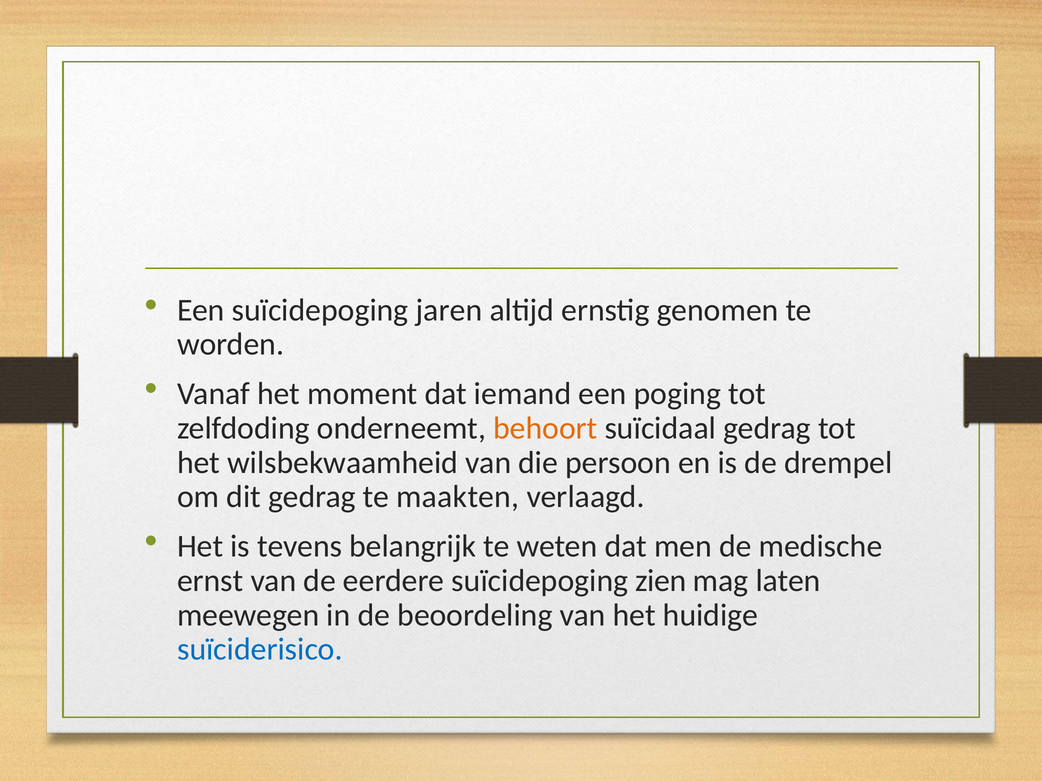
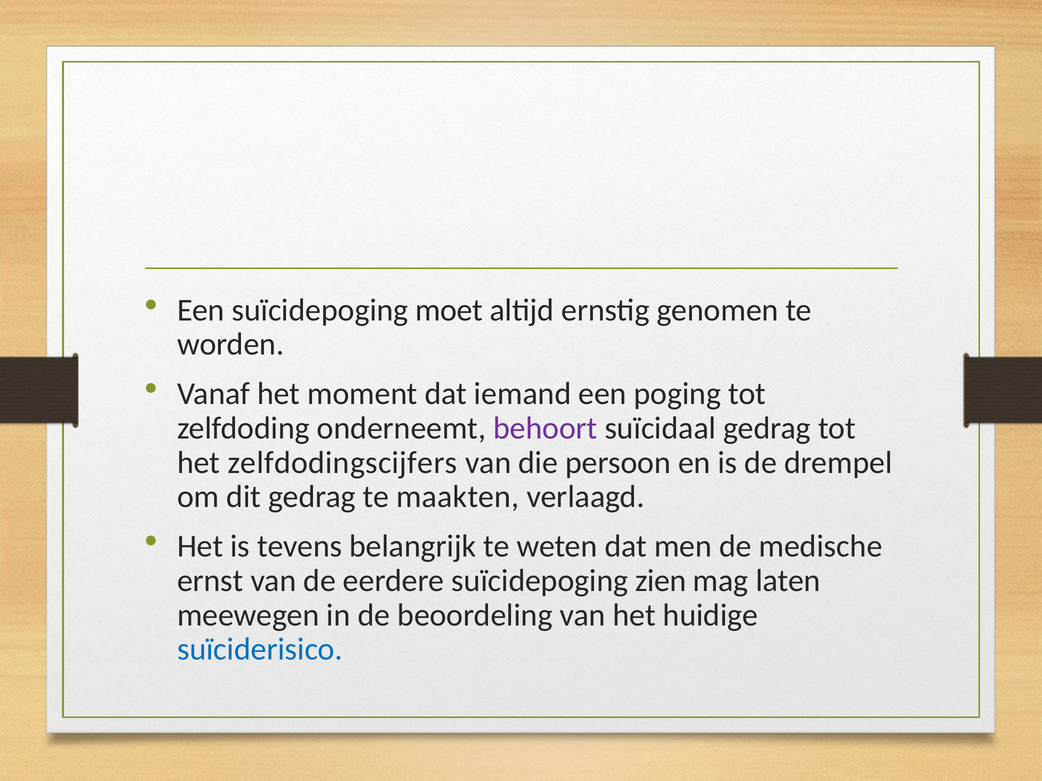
jaren: jaren -> moet (449, 310)
behoort colour: orange -> purple (545, 429)
wilsbekwaamheid: wilsbekwaamheid -> zelfdodingscijfers (342, 463)
